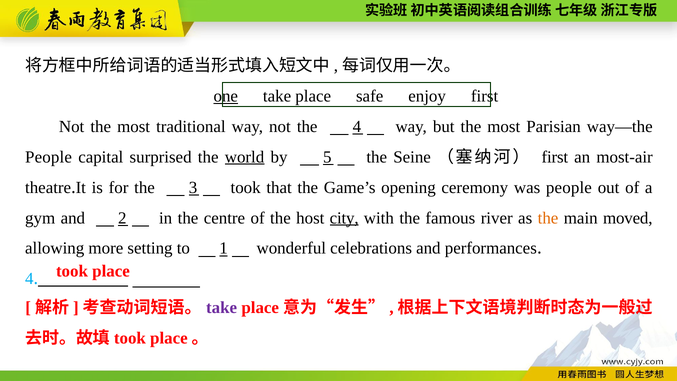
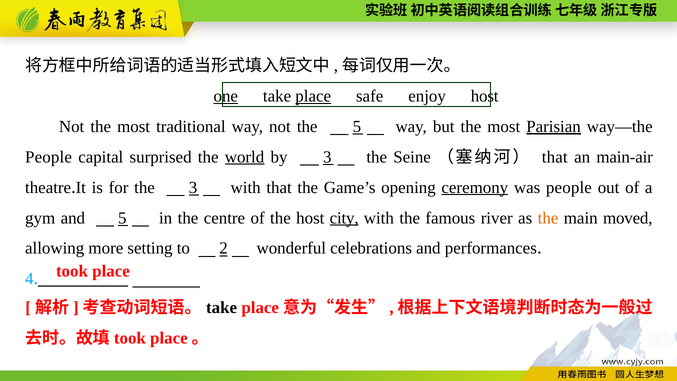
place underline: none -> present (313, 96)
enjoy first: first -> host (485, 96)
the 4: 4 -> 5 (357, 126)
Parisian underline: none -> present (554, 126)
by 5: 5 -> 3 (327, 157)
first: first -> that (555, 157)
most-air: most-air -> main-air (625, 157)
3 took: took -> with (246, 187)
ceremony underline: none -> present (475, 187)
and 2: 2 -> 5 (122, 218)
1: 1 -> 2 (224, 248)
take colour: purple -> black (222, 308)
